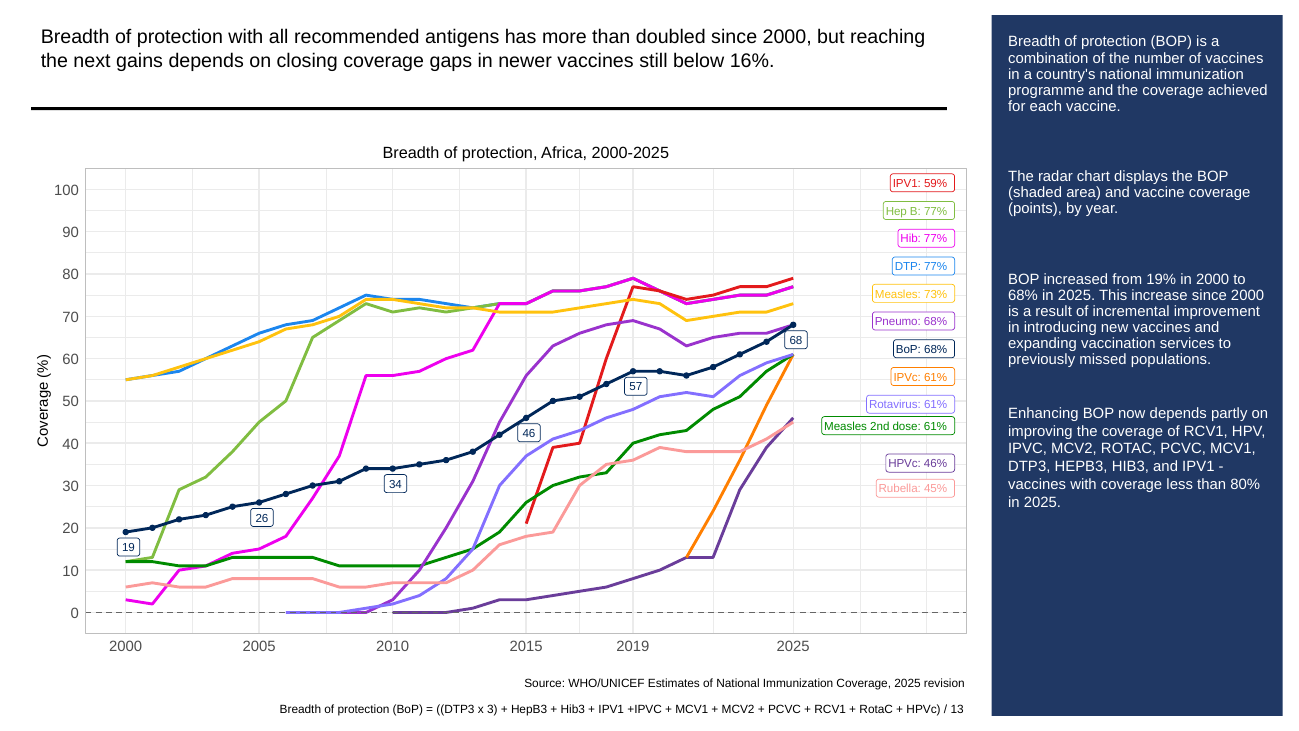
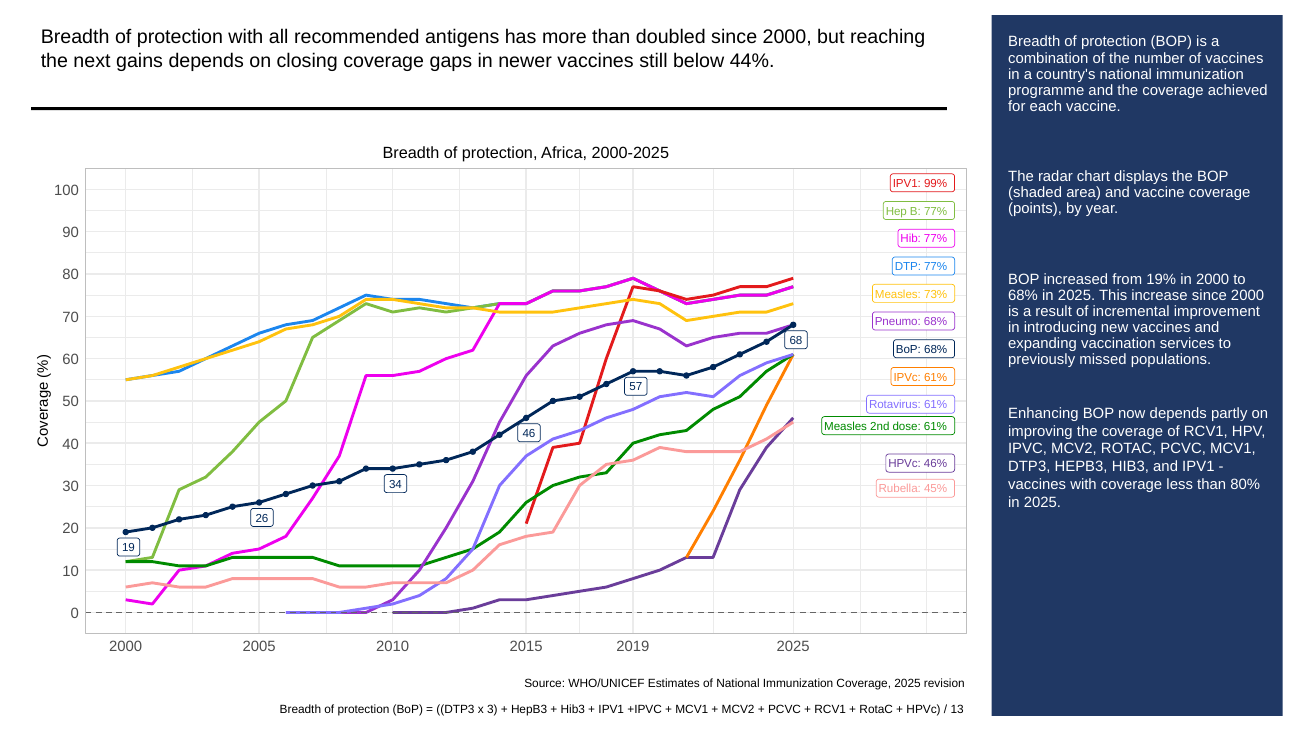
16%: 16% -> 44% (752, 61)
59%: 59% -> 99% (936, 184)
